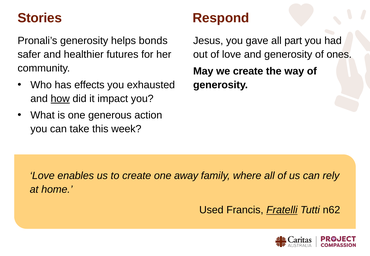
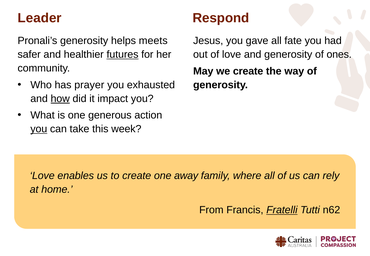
Stories: Stories -> Leader (40, 18)
bonds: bonds -> meets (153, 41)
part: part -> fate (293, 41)
futures underline: none -> present (123, 55)
effects: effects -> prayer (89, 85)
you underline: none -> present (39, 129)
Used: Used -> From (211, 210)
